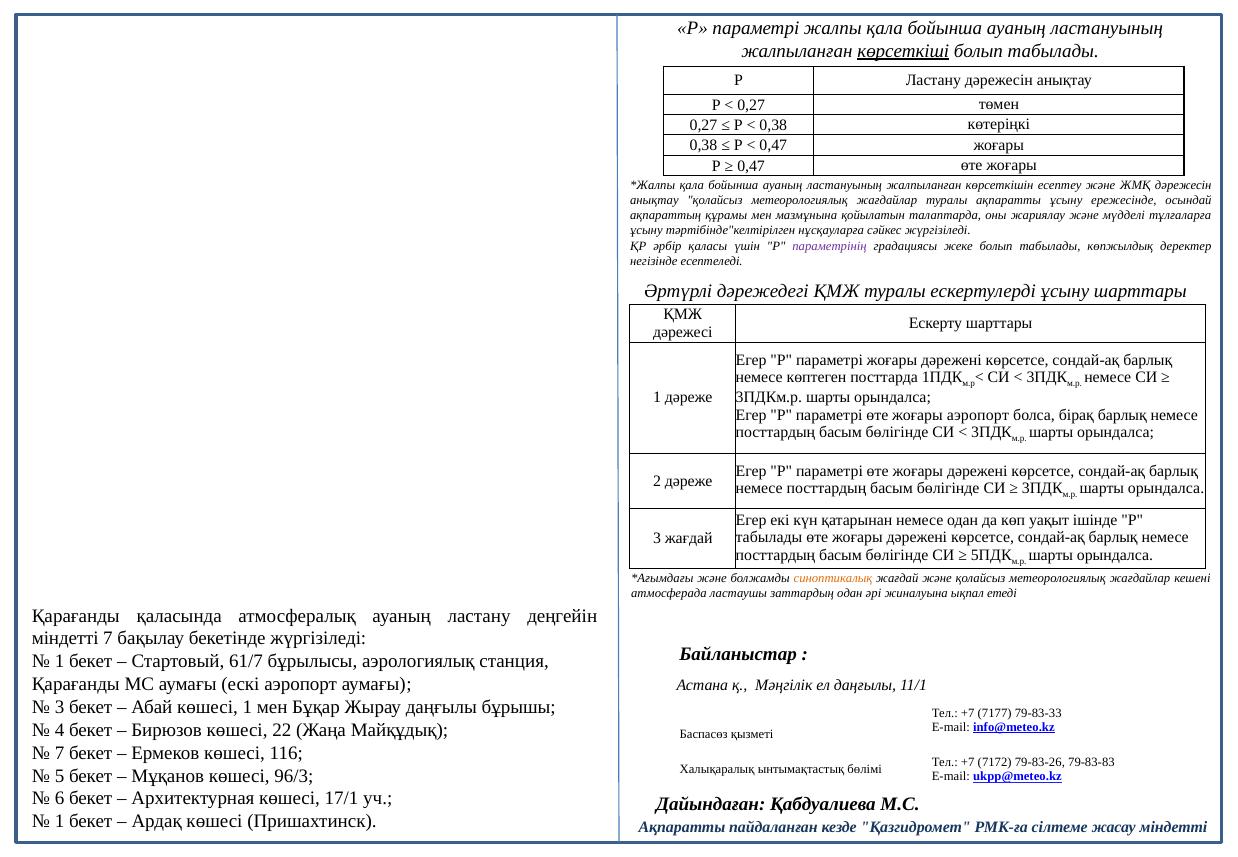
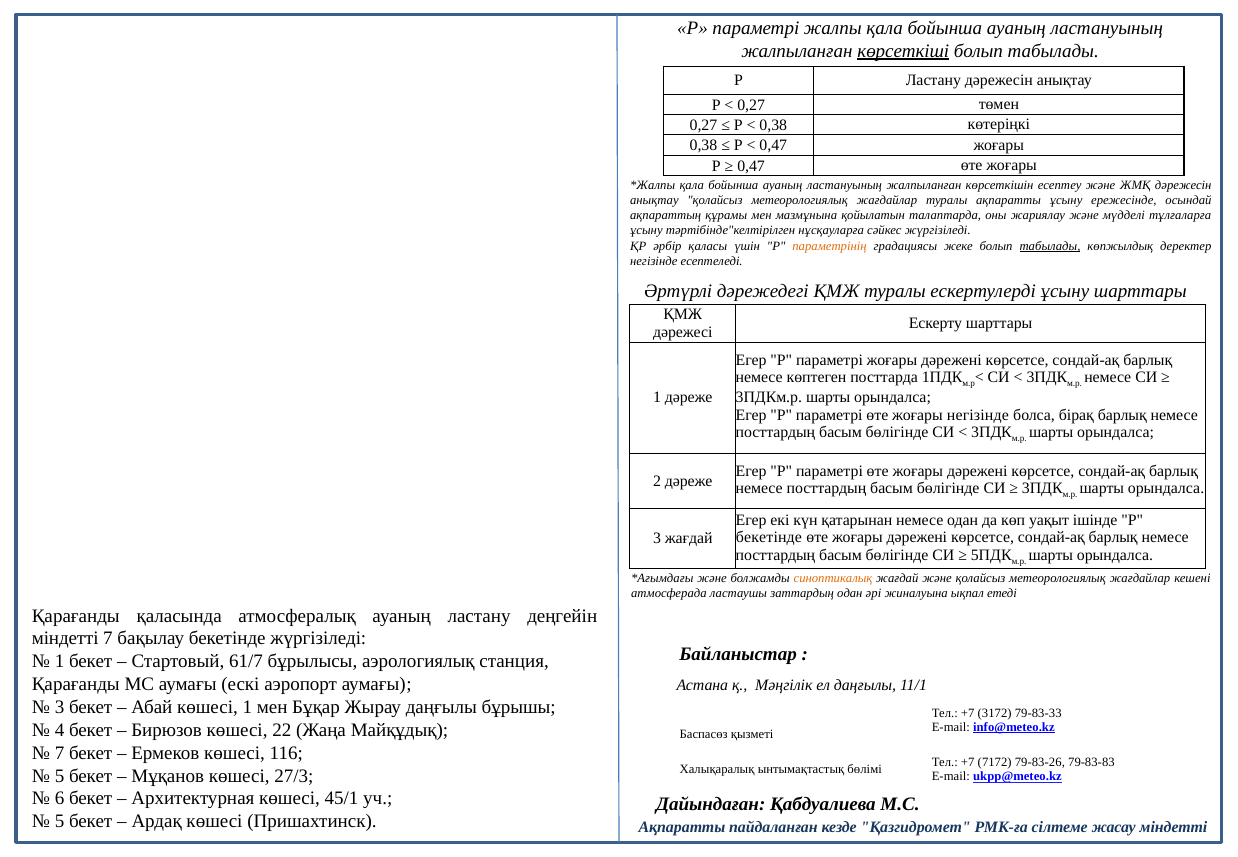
параметрінің colour: purple -> orange (830, 246)
табылады underline: none -> present (1050, 246)
жоғары аэропорт: аэропорт -> негізінде (978, 415)
табылады: табылады -> бекетінде (769, 537)
7177: 7177 -> 3172 (995, 713)
96/3: 96/3 -> 27/3 (294, 776)
17/1: 17/1 -> 45/1 (342, 799)
1: 1 -> 5 (60, 822)
